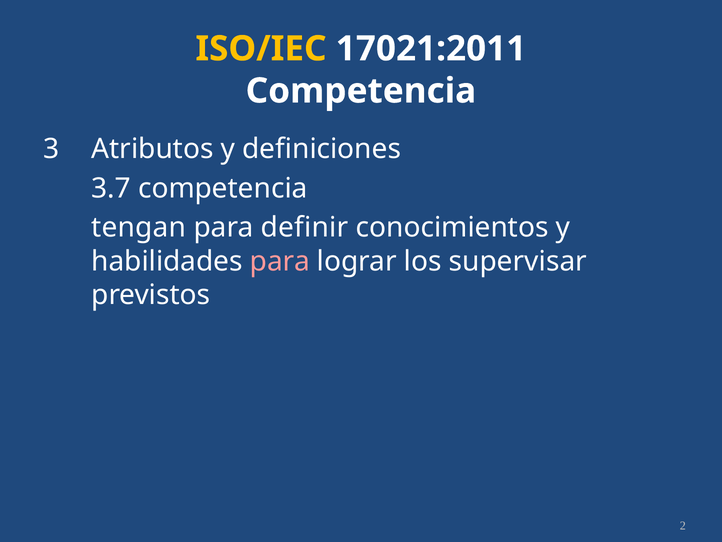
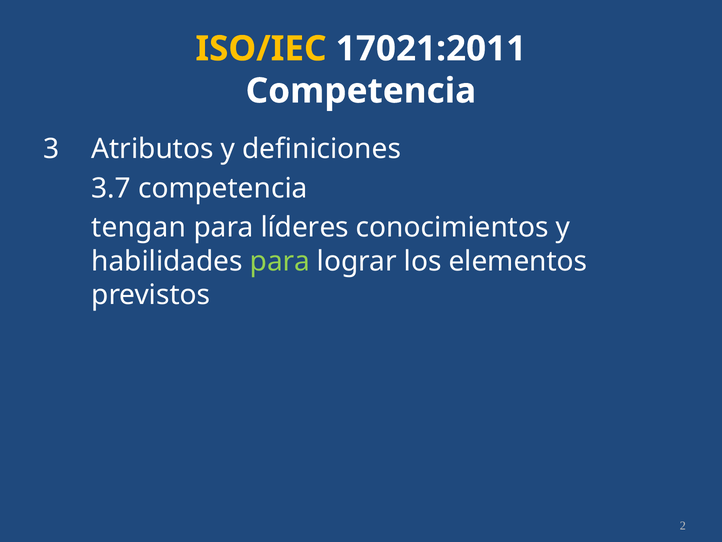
definir: definir -> líderes (305, 227)
para colour: pink -> light green (280, 261)
supervisar: supervisar -> elementos (518, 261)
